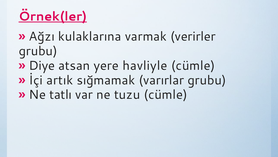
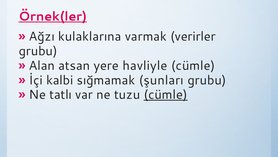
Diye: Diye -> Alan (42, 65)
artık: artık -> kalbi (60, 80)
varırlar: varırlar -> şunları (161, 80)
cümle underline: none -> present (166, 94)
